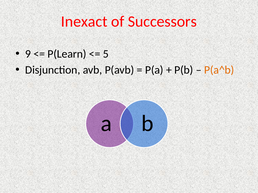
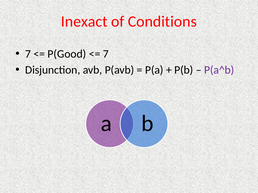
Successors: Successors -> Conditions (162, 22)
9: 9 -> 7 (28, 54)
P(Learn: P(Learn -> P(Good (67, 54)
5: 5 -> 7 (106, 54)
P(a^b colour: orange -> purple (219, 70)
